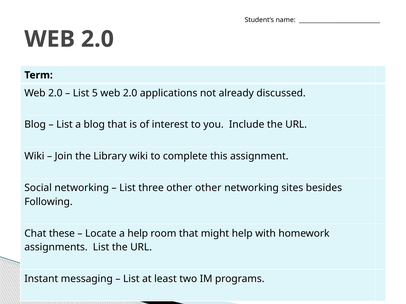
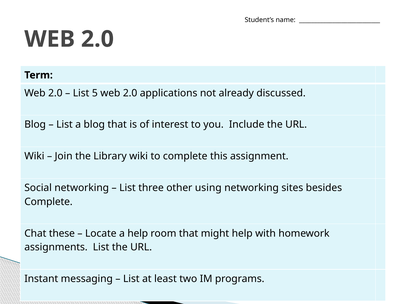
other other: other -> using (208, 188)
Following: Following -> Complete (48, 202)
